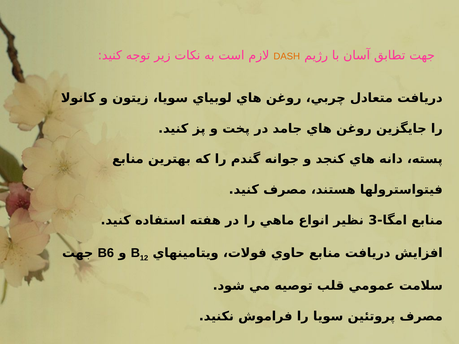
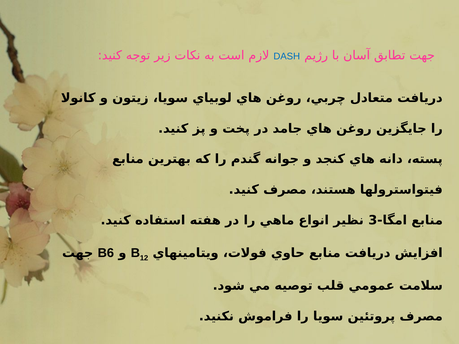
DASH colour: orange -> blue (287, 56)
